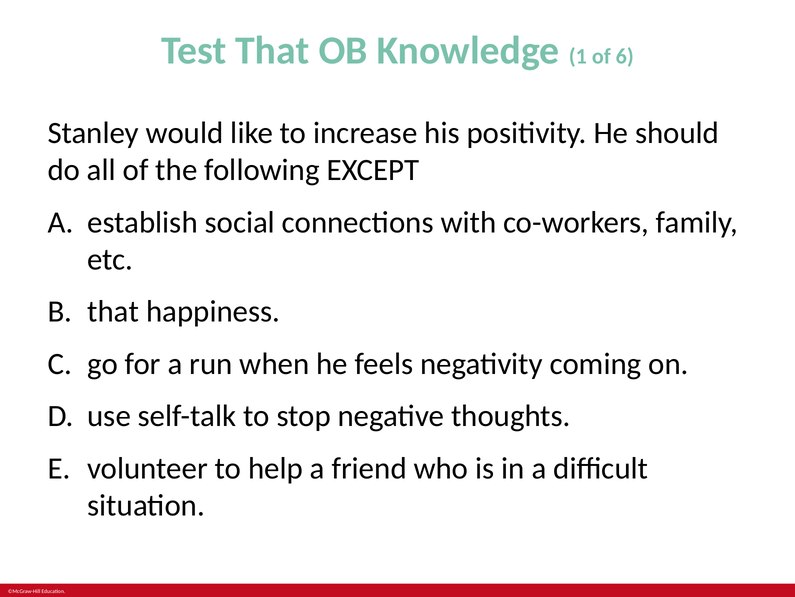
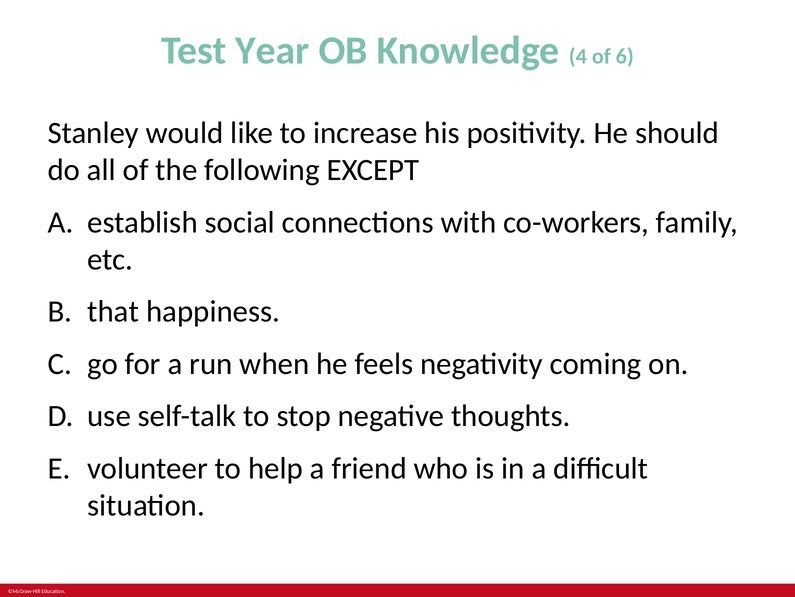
Test That: That -> Year (272, 50)
1: 1 -> 4 (578, 56)
